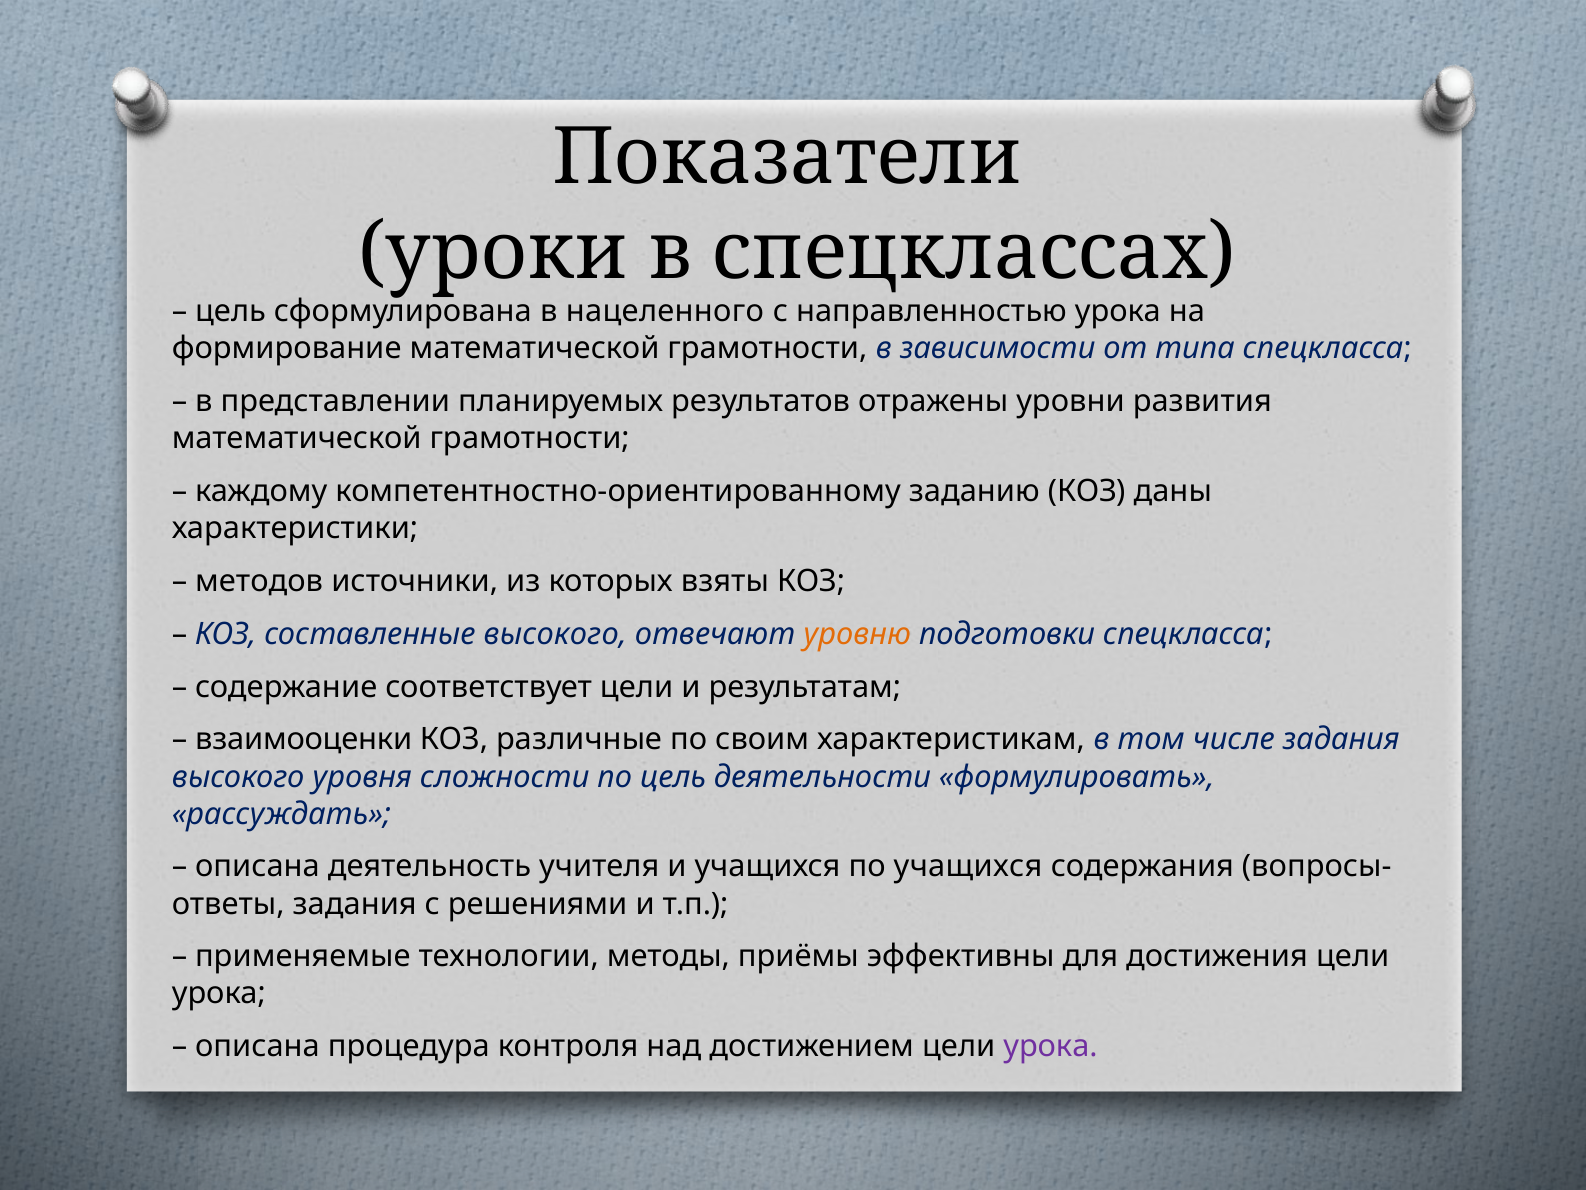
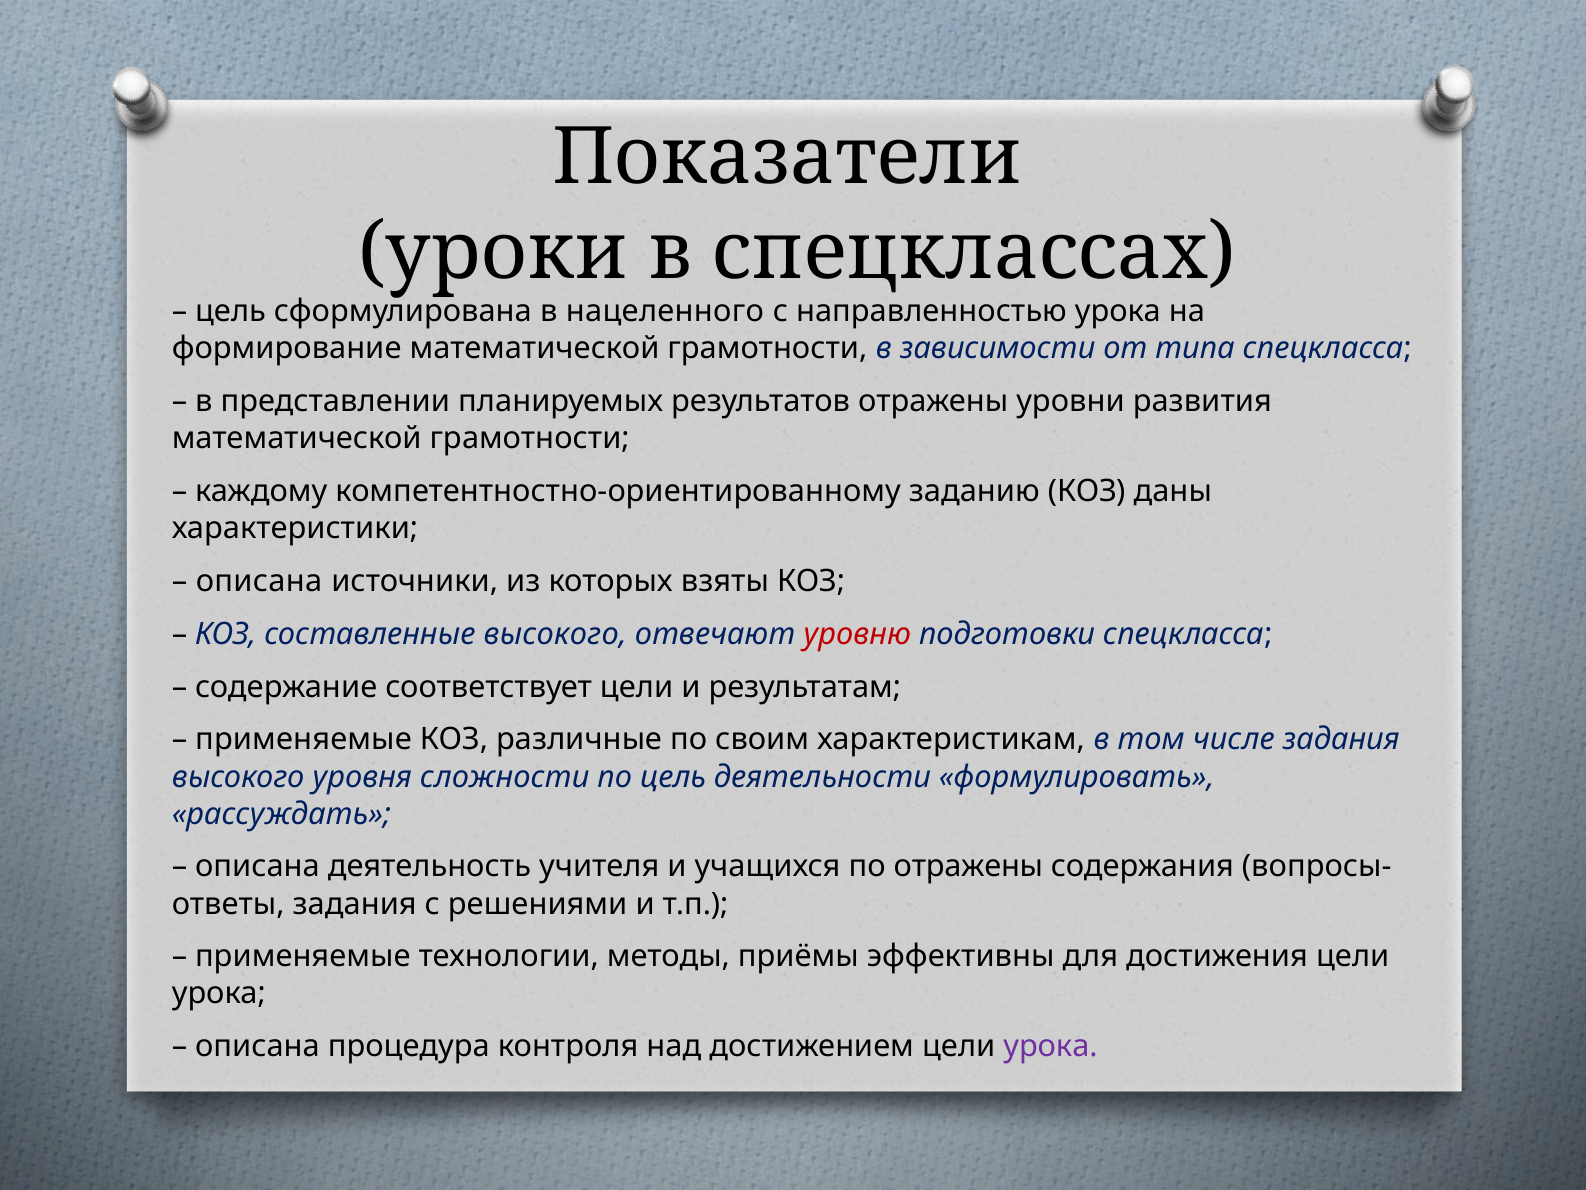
методов: методов -> описана (259, 581)
уровню colour: orange -> red (857, 634)
взаимооценки: взаимооценки -> применяемые (303, 739)
по учащихся: учащихся -> отражены (968, 866)
